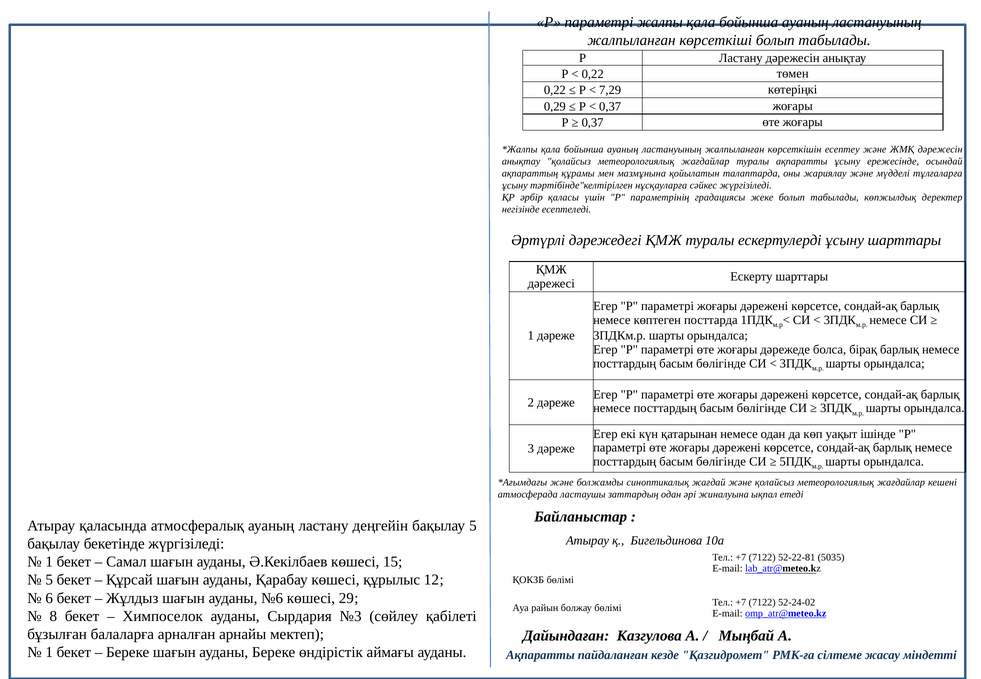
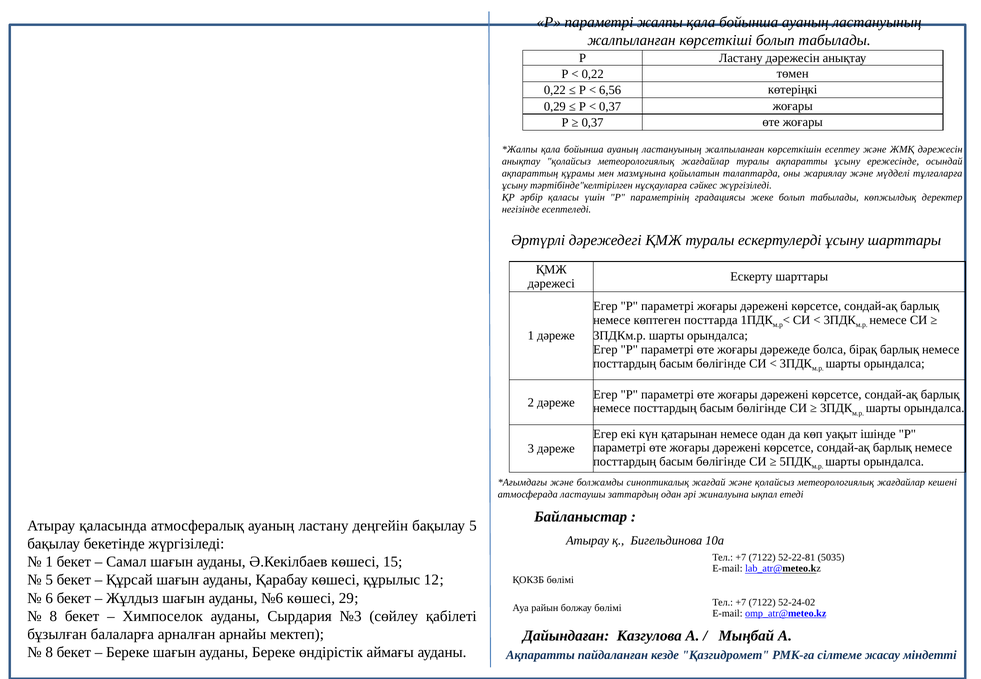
7,29: 7,29 -> 6,56 (610, 90)
1: 1 -> 8 (49, 653)
